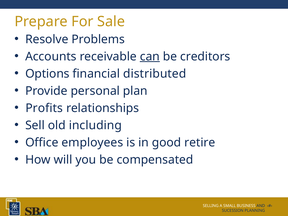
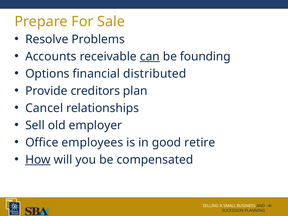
creditors: creditors -> founding (205, 56)
personal: personal -> creditors (95, 91)
Profits: Profits -> Cancel (44, 108)
including: including -> employer (95, 125)
How underline: none -> present (38, 160)
